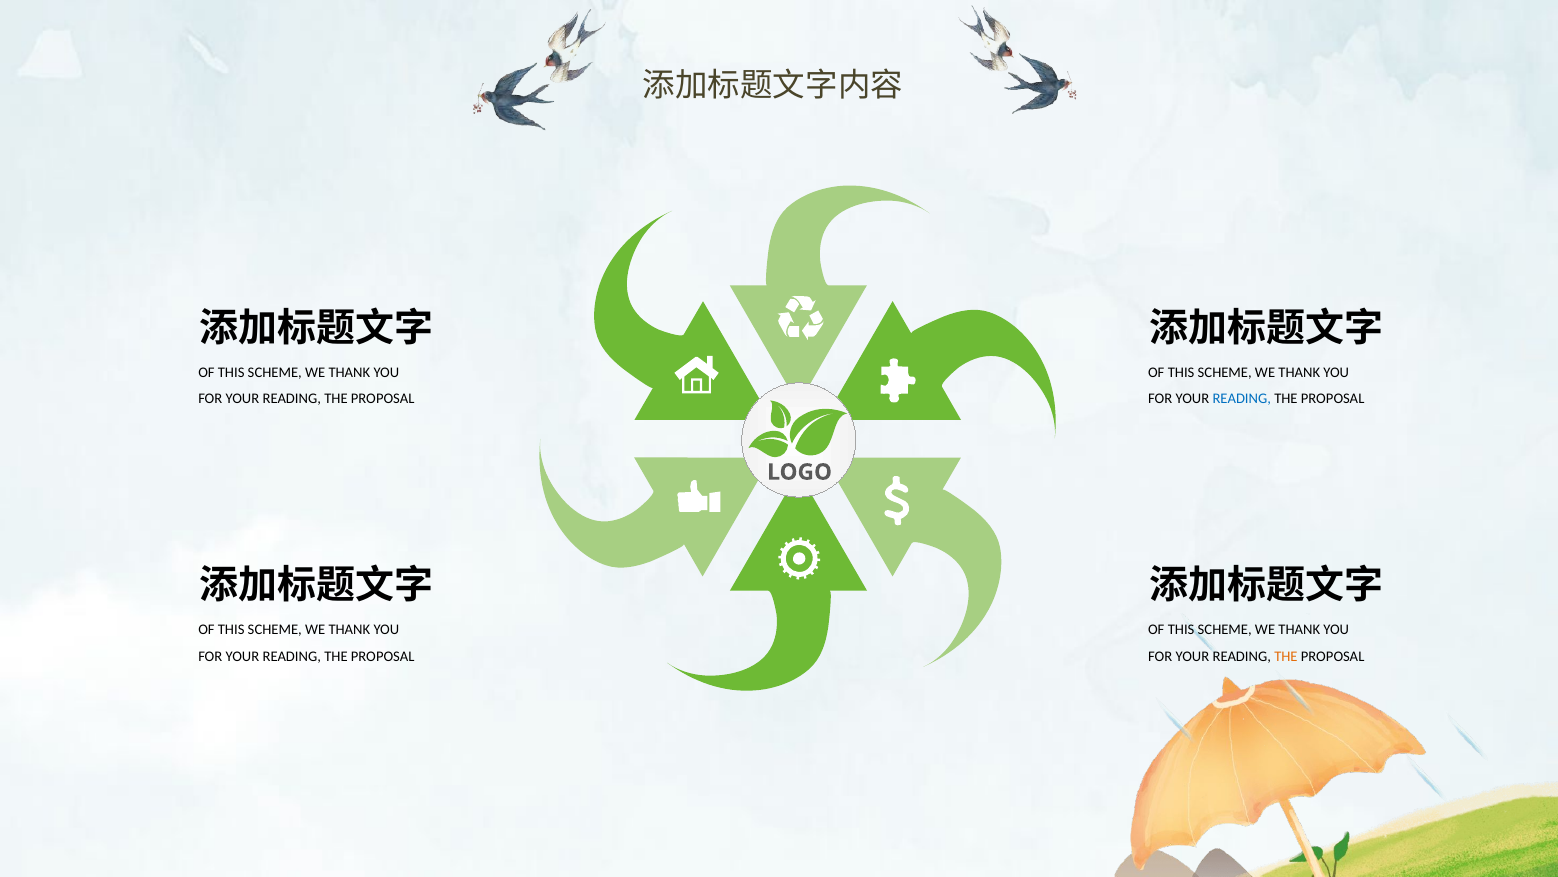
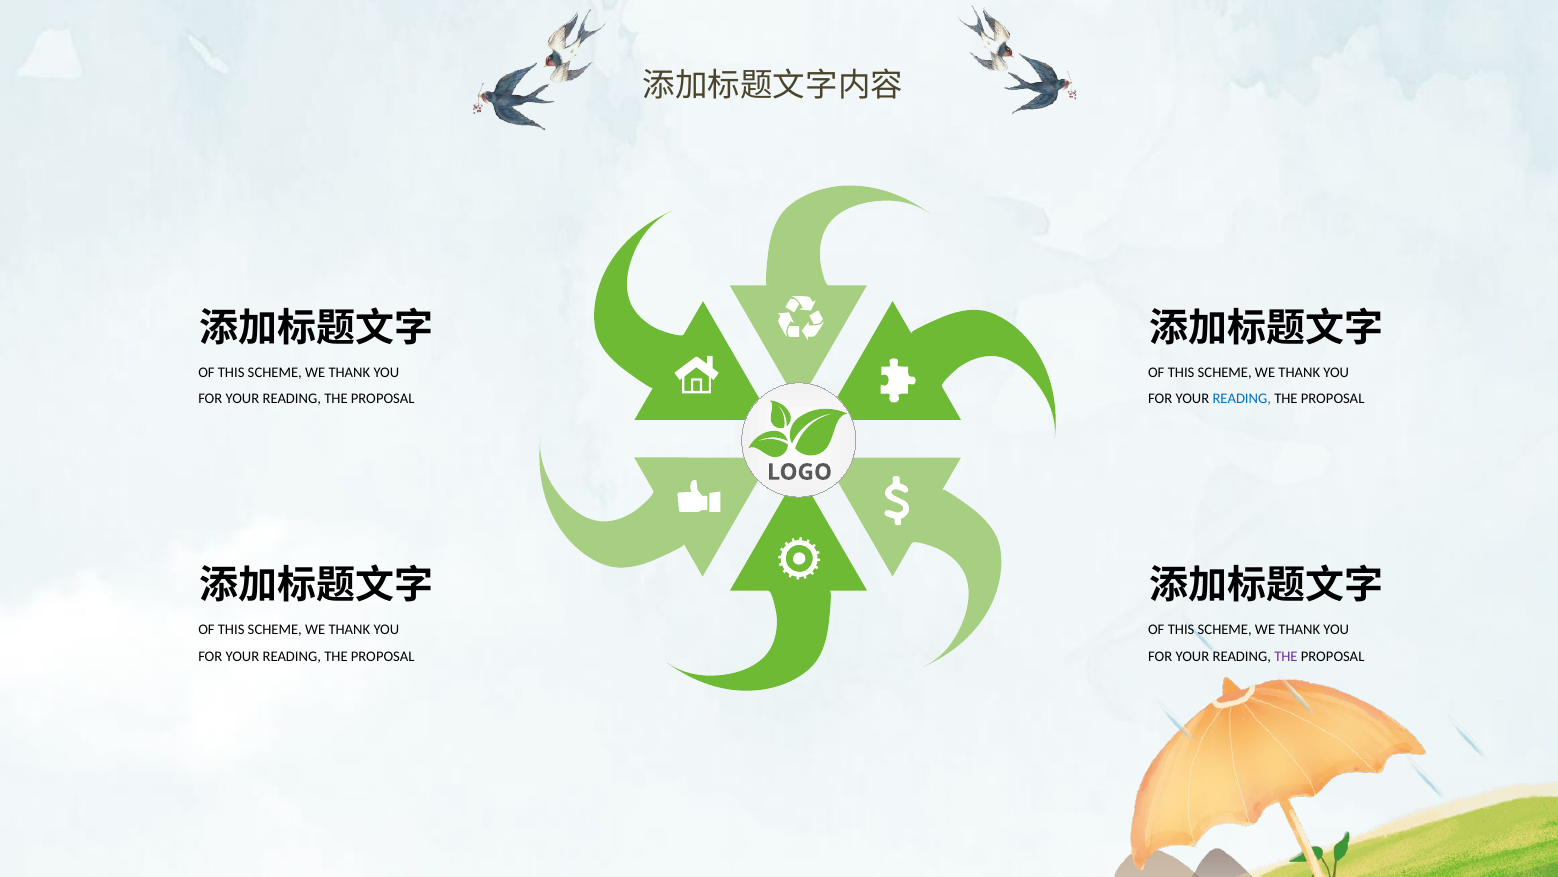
THE colour: orange -> purple (1286, 656)
